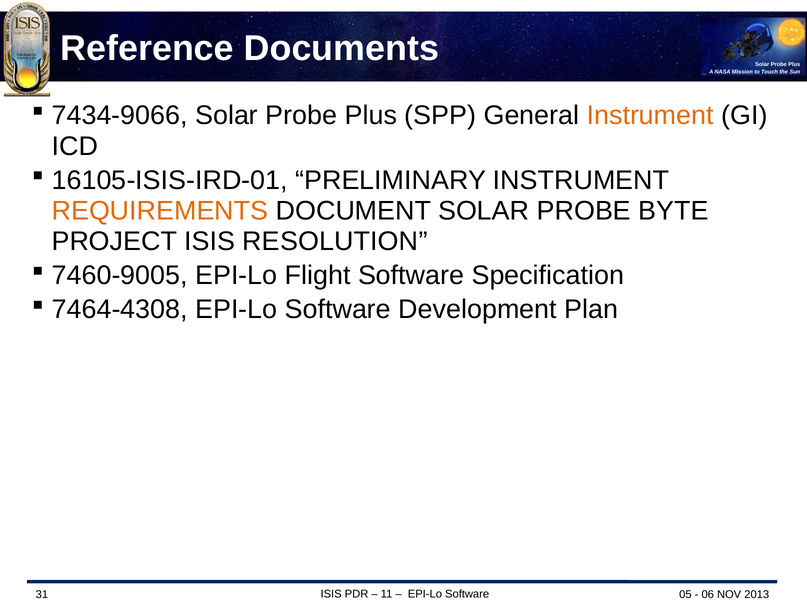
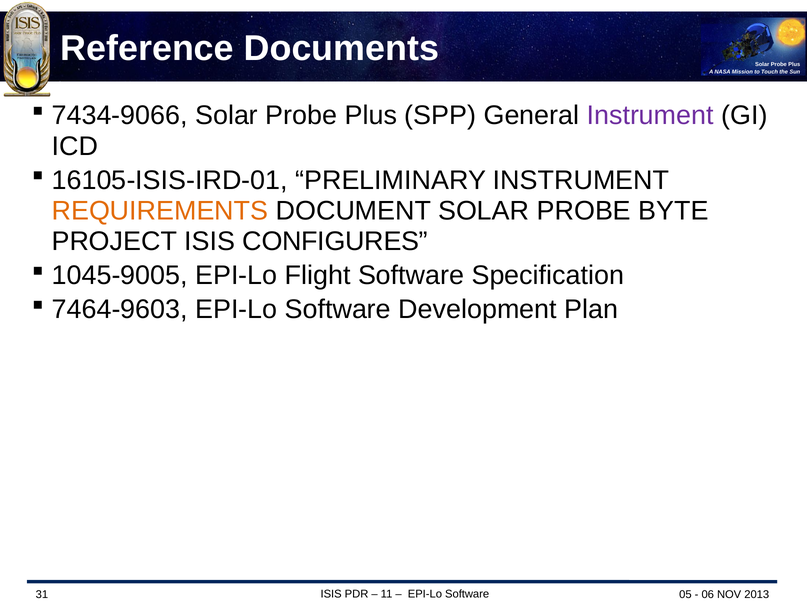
Instrument colour: orange -> purple (650, 116)
RESOLUTION: RESOLUTION -> CONFIGURES (335, 242)
7460-9005: 7460-9005 -> 1045-9005 (120, 276)
7464-4308: 7464-4308 -> 7464-9603 (120, 310)
